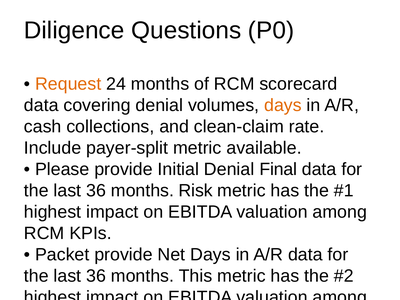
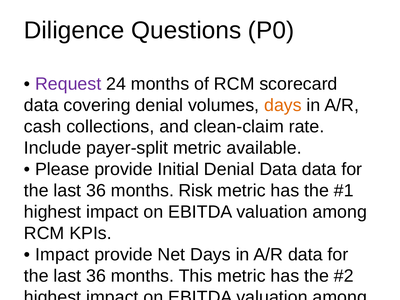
Request colour: orange -> purple (68, 84)
Denial Final: Final -> Data (278, 169)
Packet: Packet -> Impact (62, 255)
